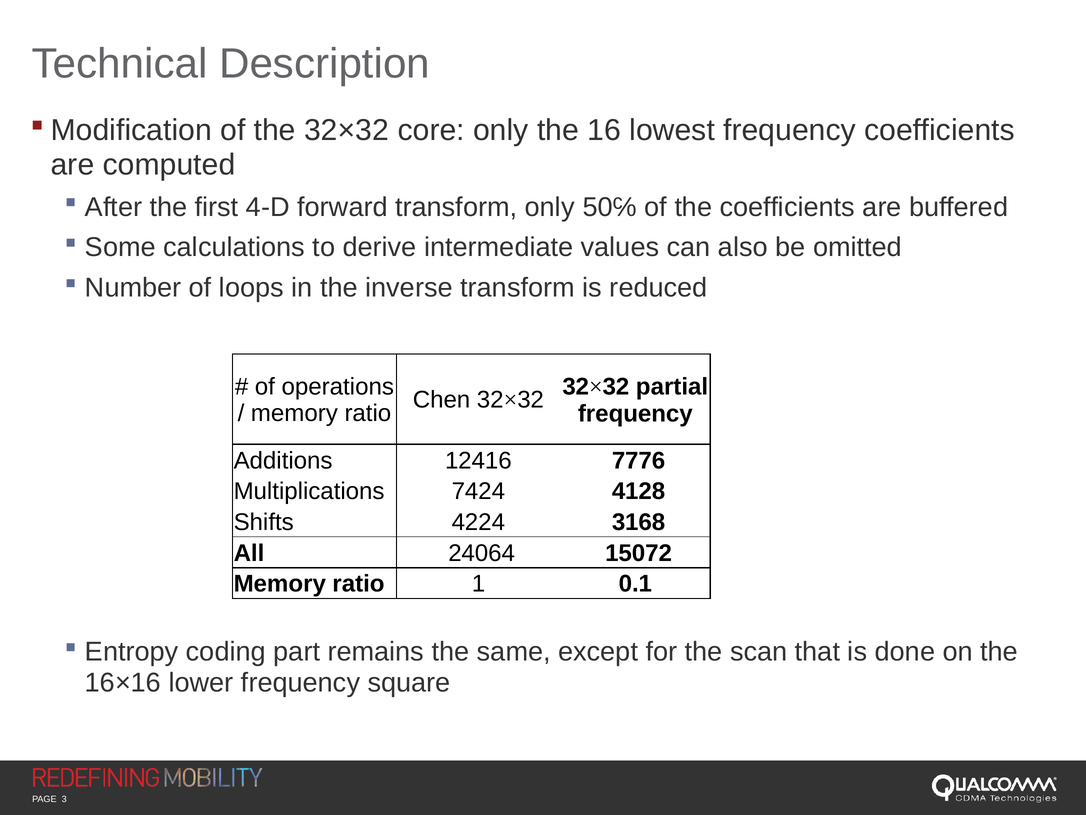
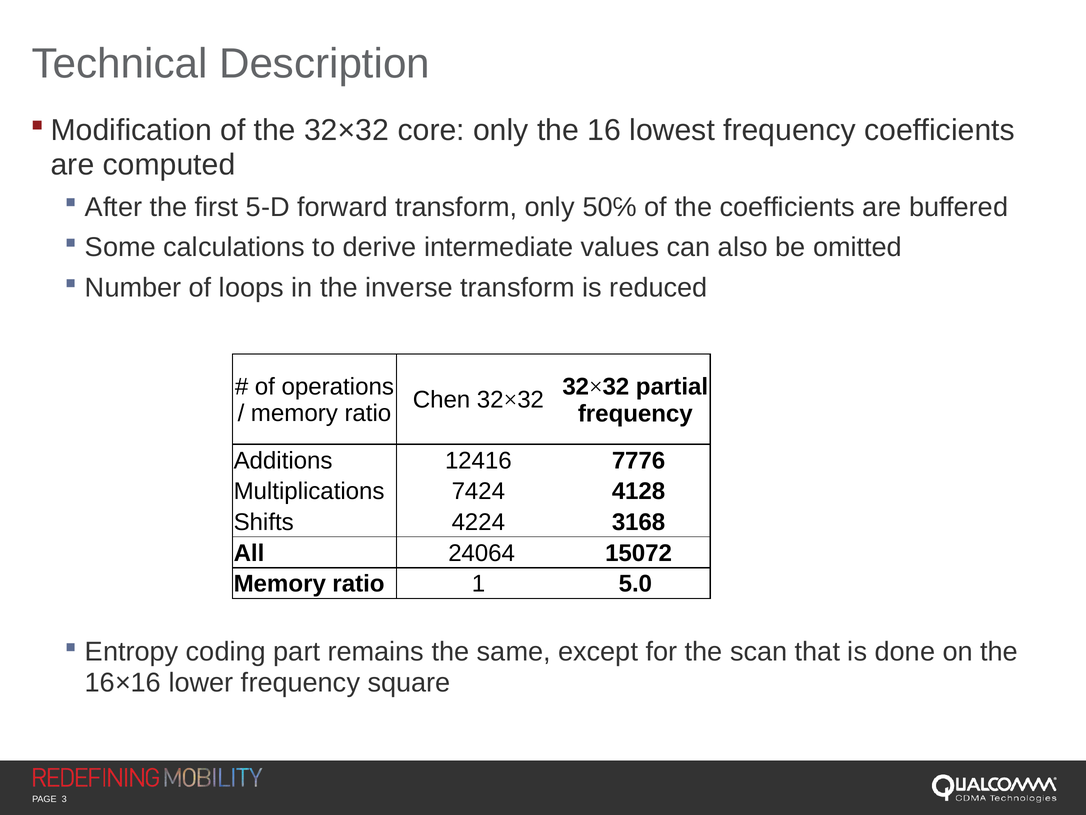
4-D: 4-D -> 5-D (268, 207)
0.1: 0.1 -> 5.0 (635, 584)
